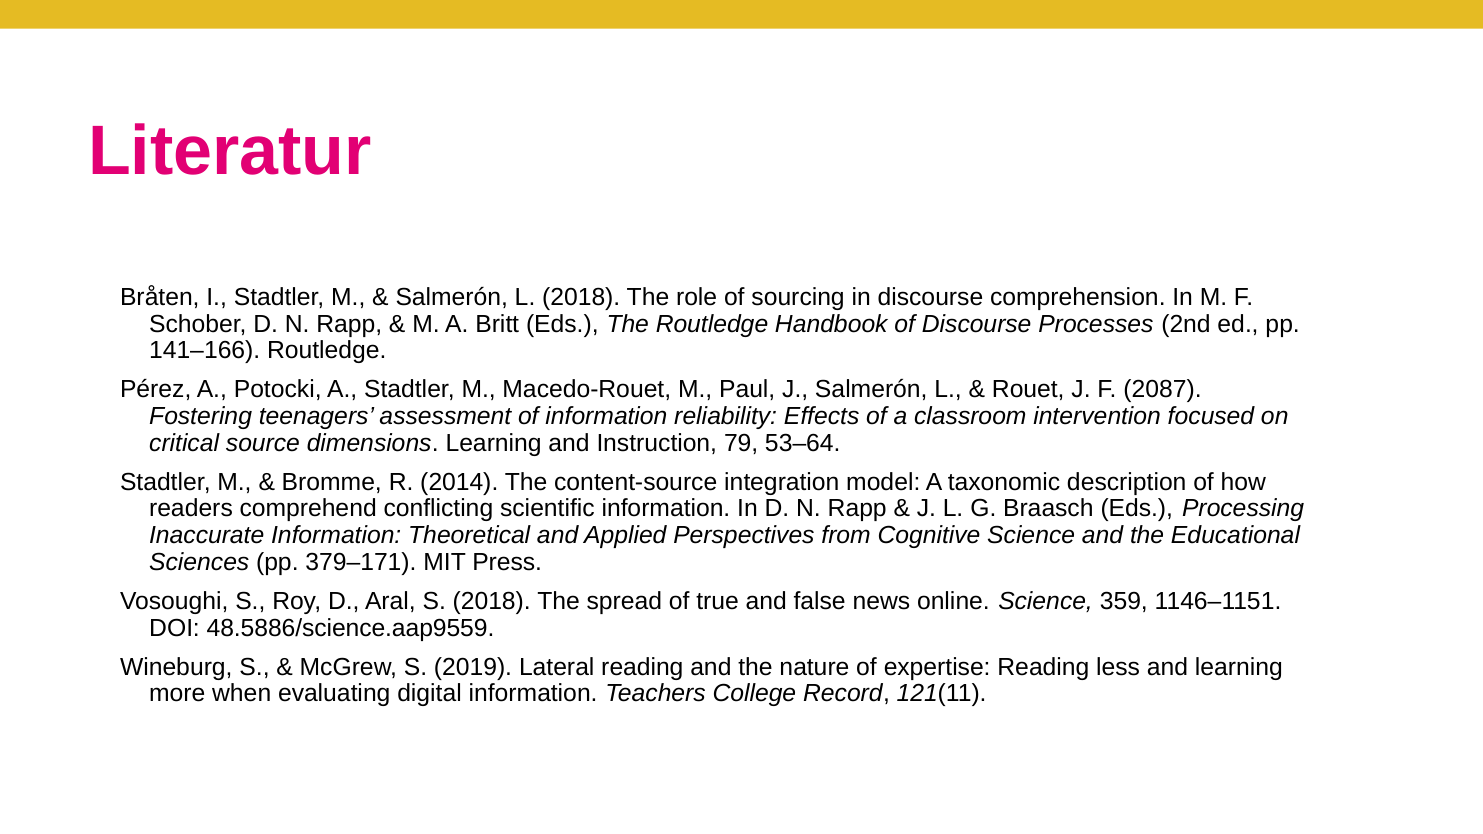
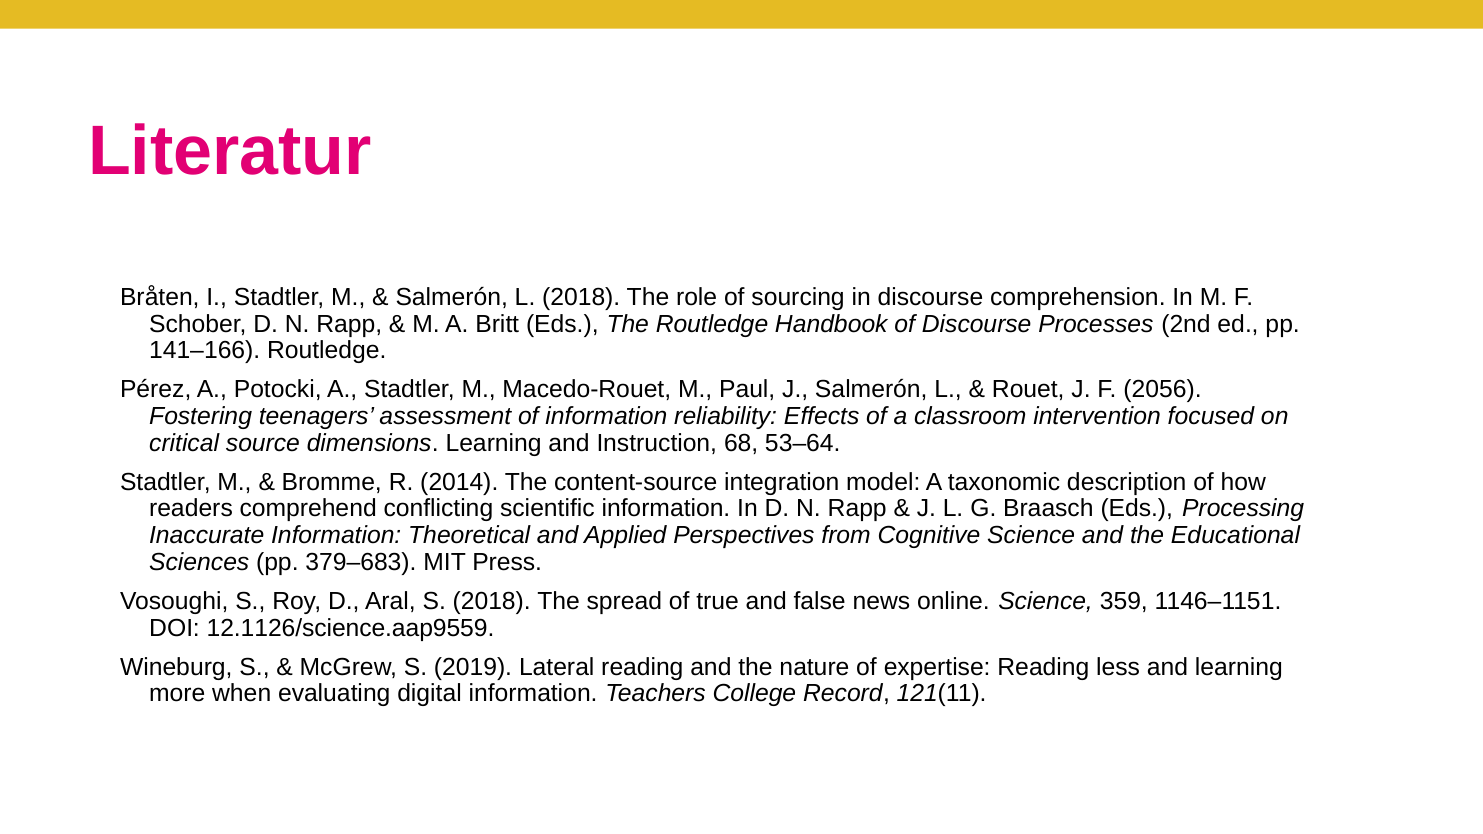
2087: 2087 -> 2056 (1163, 390)
79: 79 -> 68 (741, 443)
379–171: 379–171 -> 379–683 (361, 562)
48.5886/science.aap9559: 48.5886/science.aap9559 -> 12.1126/science.aap9559 (351, 628)
